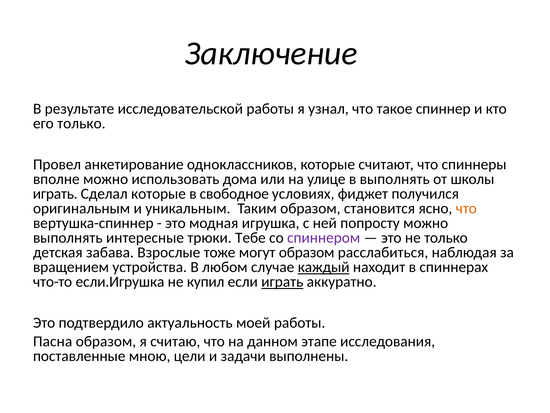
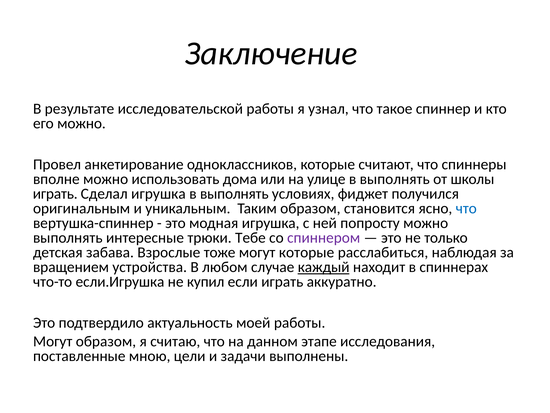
его только: только -> можно (81, 123)
Сделал которые: которые -> игрушка (158, 193)
свободное: свободное -> выполнять (234, 193)
что colour: orange -> blue (466, 208)
могут образом: образом -> которые (307, 252)
играть underline: present -> none (282, 282)
Пасна: Пасна -> Могут (53, 341)
